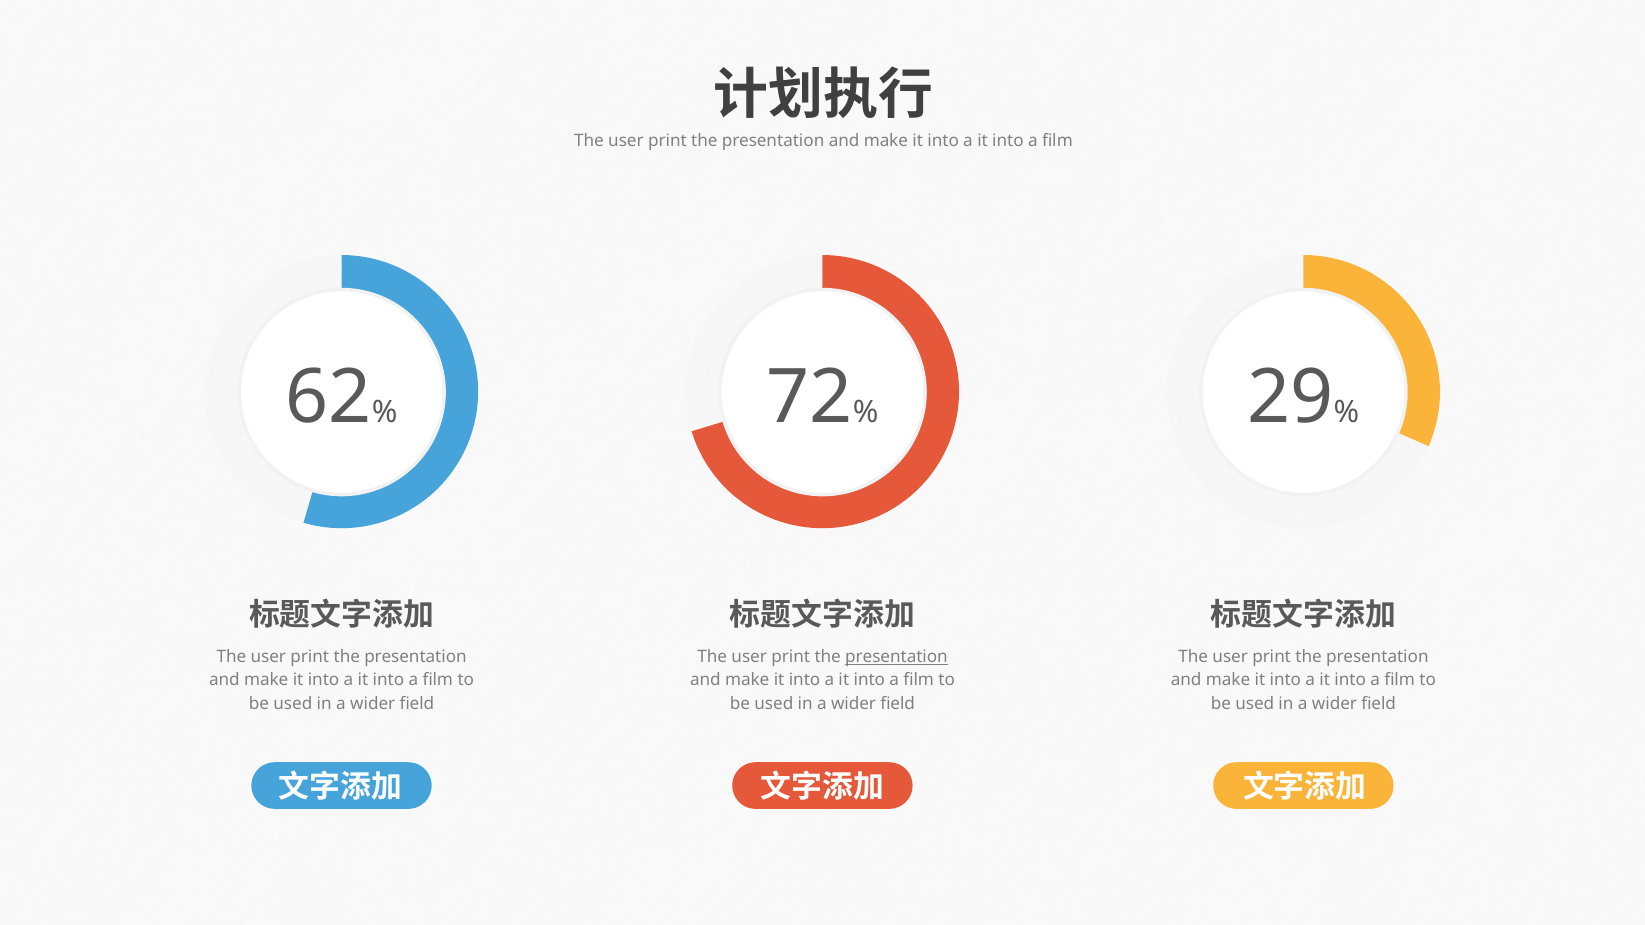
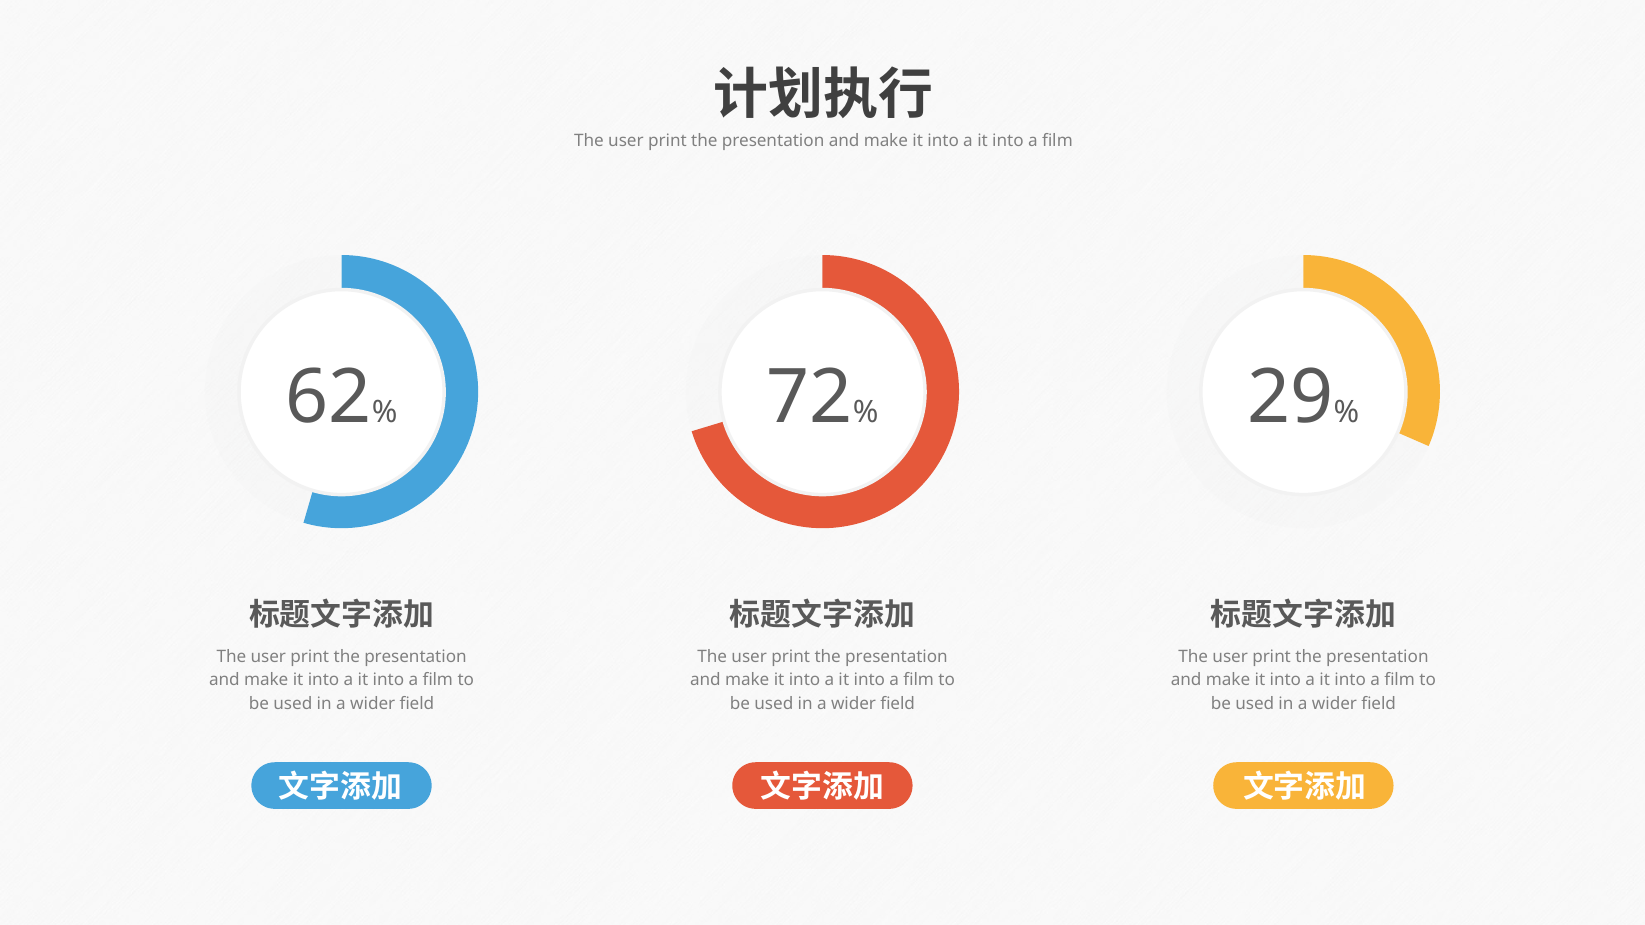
presentation underline: present -> none (896, 657)
